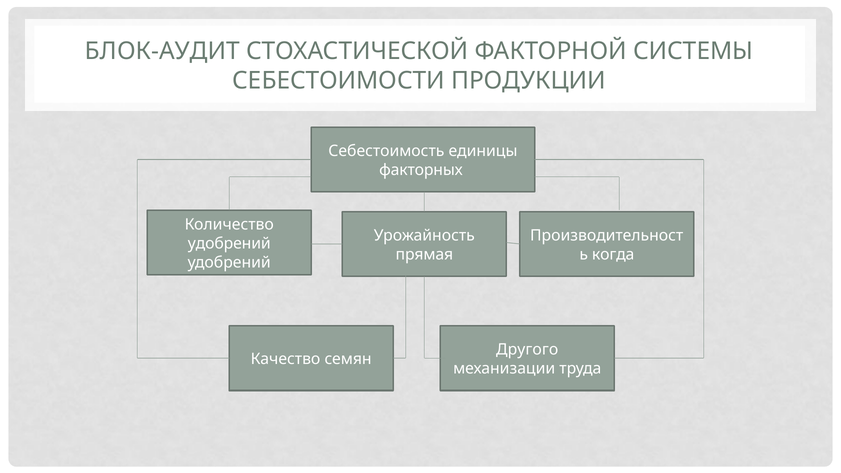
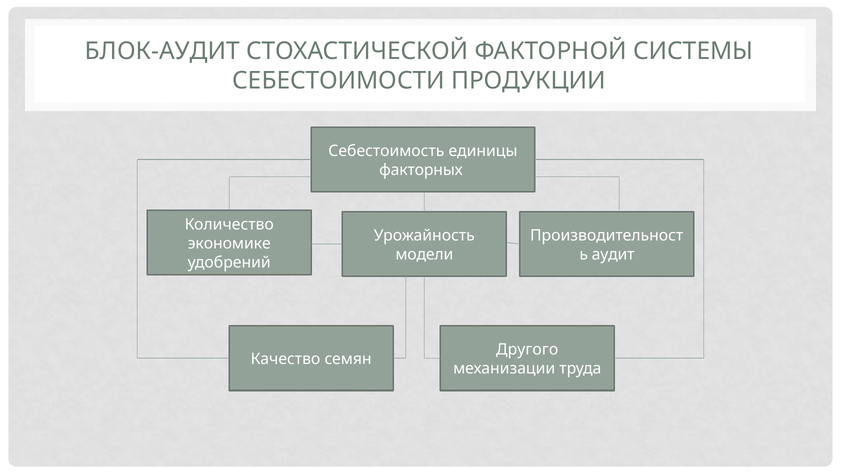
удобрений: удобрений -> экономике (229, 244)
когда: когда -> аудит (613, 255)
прямая: прямая -> модели (424, 255)
